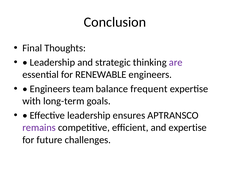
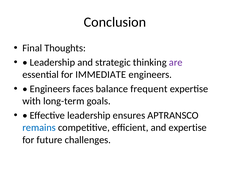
RENEWABLE: RENEWABLE -> IMMEDIATE (101, 75)
team: team -> faces (83, 89)
remains colour: purple -> blue (39, 128)
